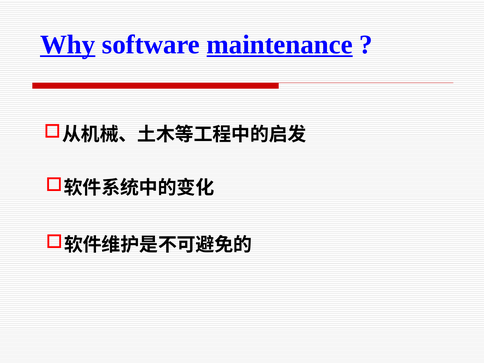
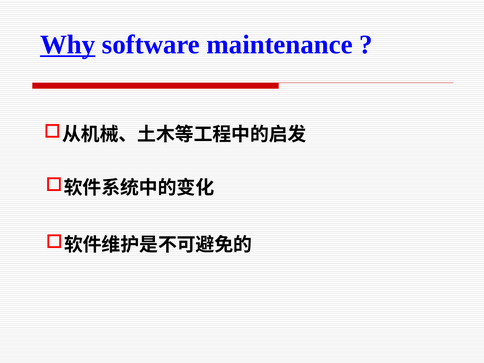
maintenance underline: present -> none (280, 45)
